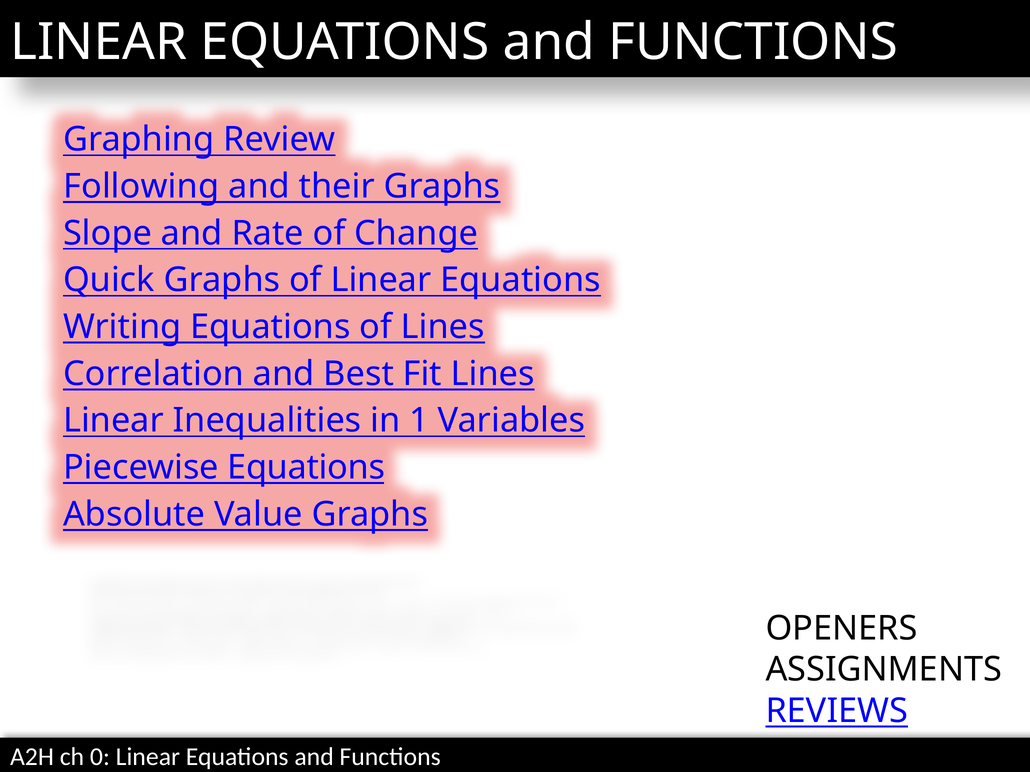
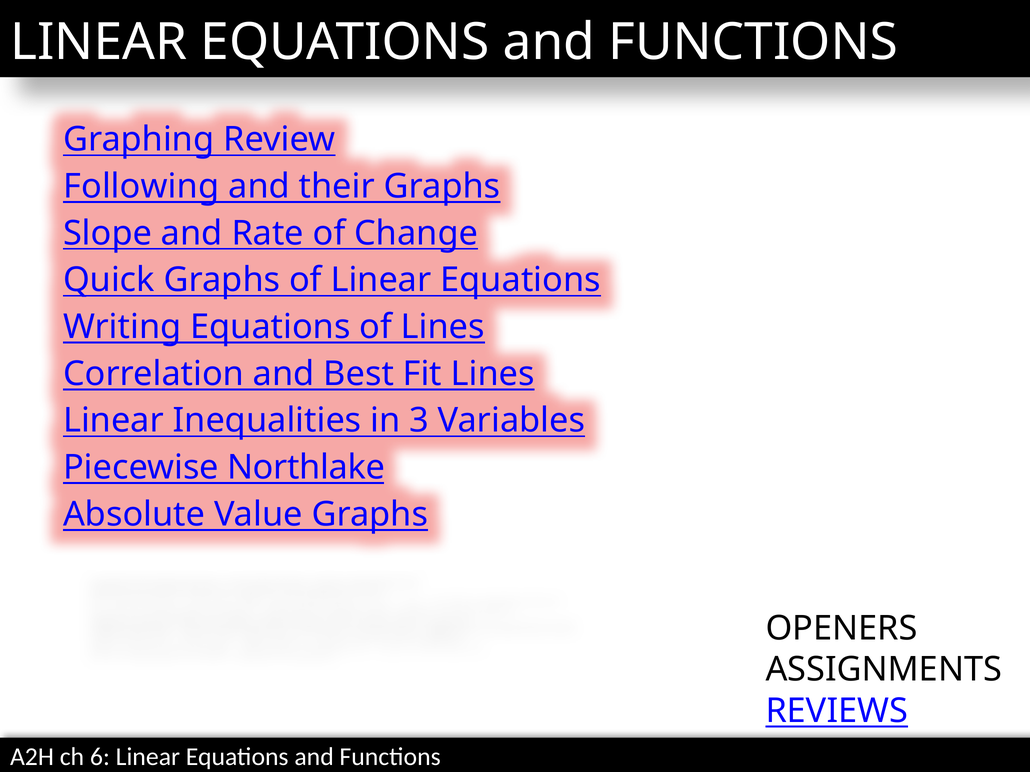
1: 1 -> 3 (419, 421)
Piecewise Equations: Equations -> Northlake (306, 468)
0: 0 -> 6 (100, 757)
